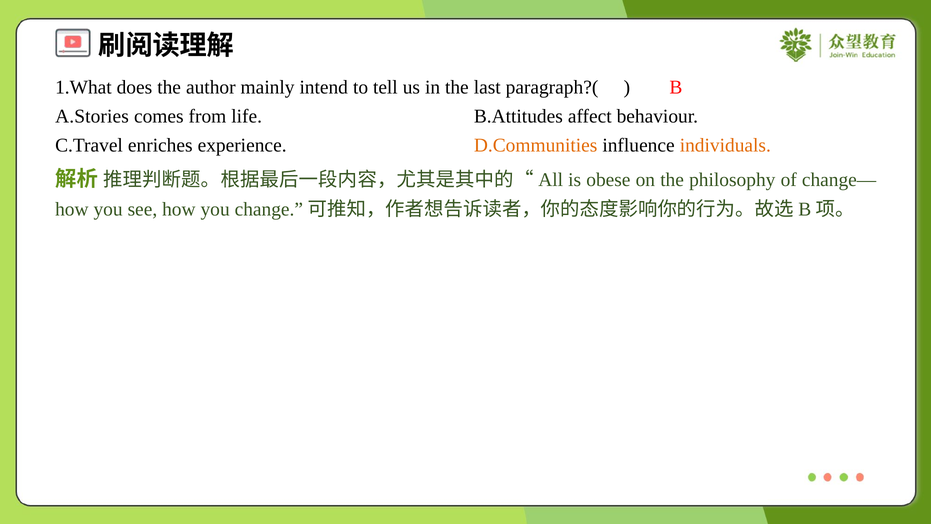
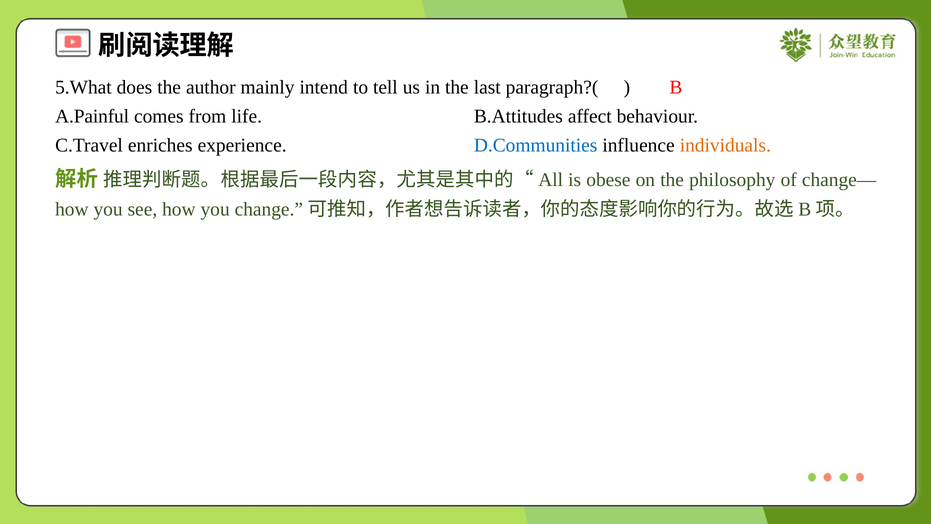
1.What: 1.What -> 5.What (83, 87)
A.Stories: A.Stories -> A.Painful (92, 116)
D.Communities colour: orange -> blue (536, 145)
